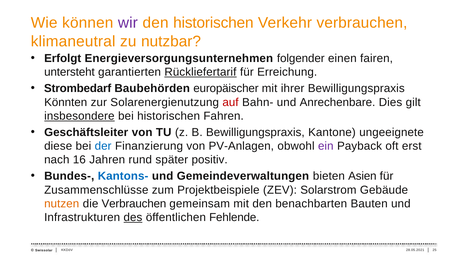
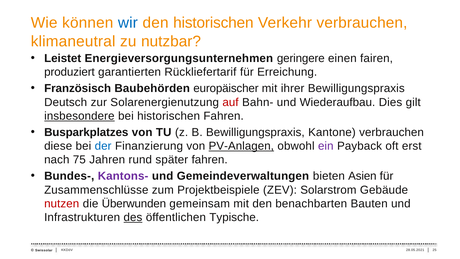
wir colour: purple -> blue (128, 23)
Erfolgt: Erfolgt -> Leistet (63, 58)
folgender: folgender -> geringere (301, 58)
untersteht: untersteht -> produziert (69, 72)
Rückliefertarif underline: present -> none (200, 72)
Strombedarf: Strombedarf -> Französisch (78, 88)
Könnten: Könnten -> Deutsch (66, 102)
Anrechenbare: Anrechenbare -> Wiederaufbau (337, 102)
Geschäftsleiter: Geschäftsleiter -> Busparkplatzes (86, 132)
Kantone ungeeignete: ungeeignete -> verbrauchen (392, 132)
PV-Anlagen underline: none -> present (241, 146)
16: 16 -> 75 (79, 160)
später positiv: positiv -> fahren (210, 160)
Kantons- colour: blue -> purple (123, 176)
nutzen colour: orange -> red (62, 203)
die Verbrauchen: Verbrauchen -> Überwunden (134, 203)
Fehlende: Fehlende -> Typische (234, 217)
